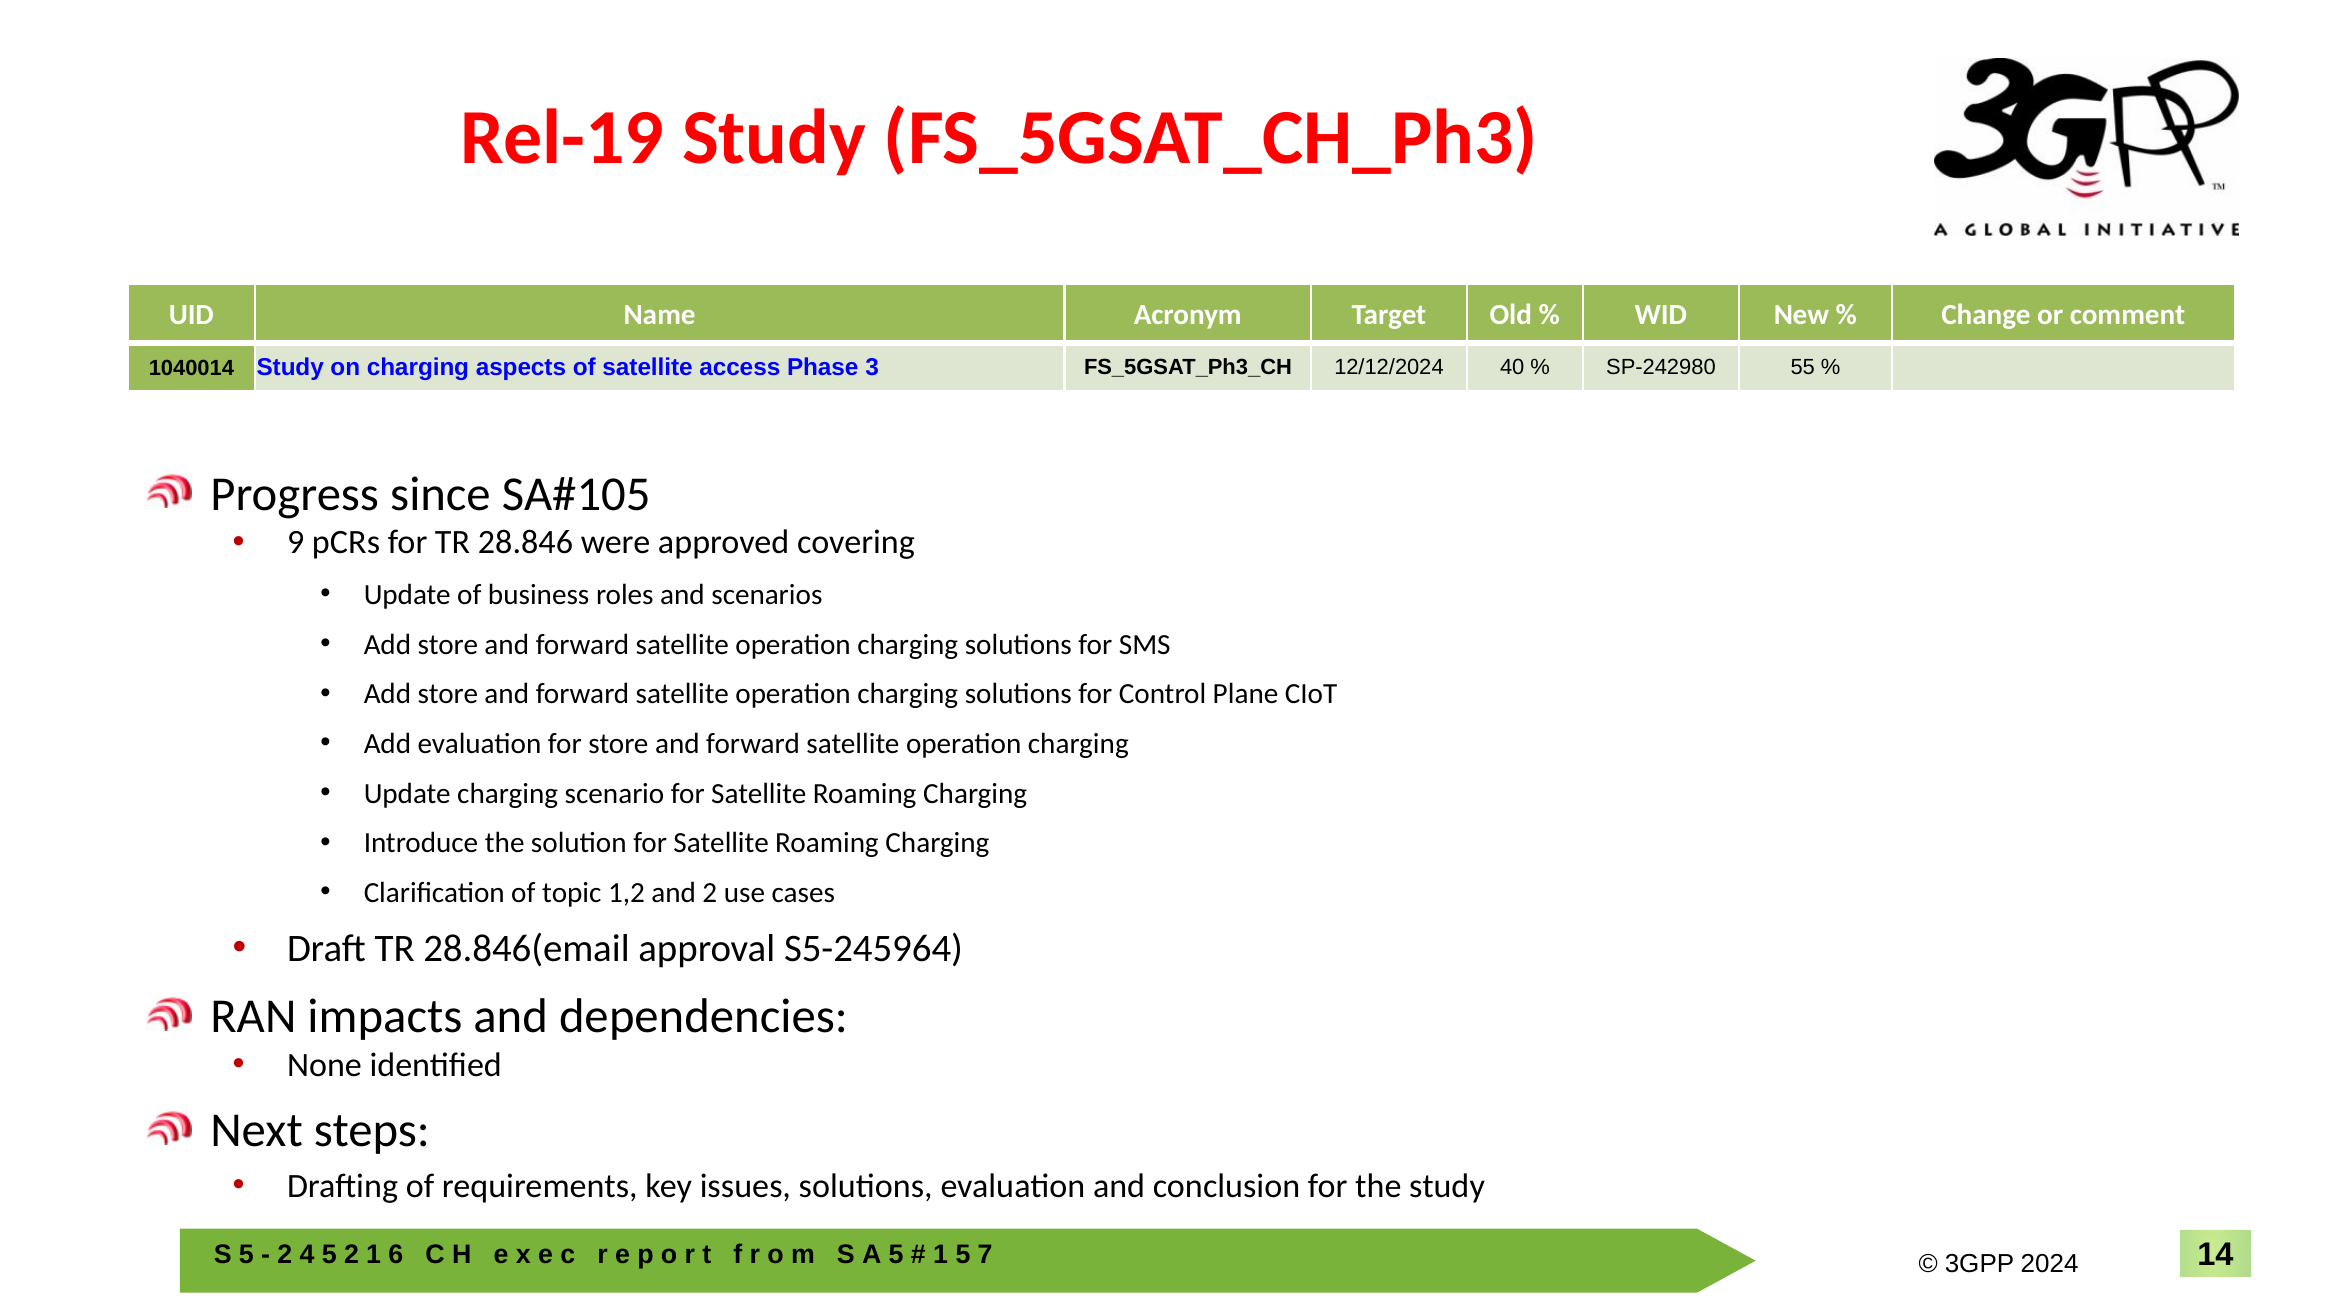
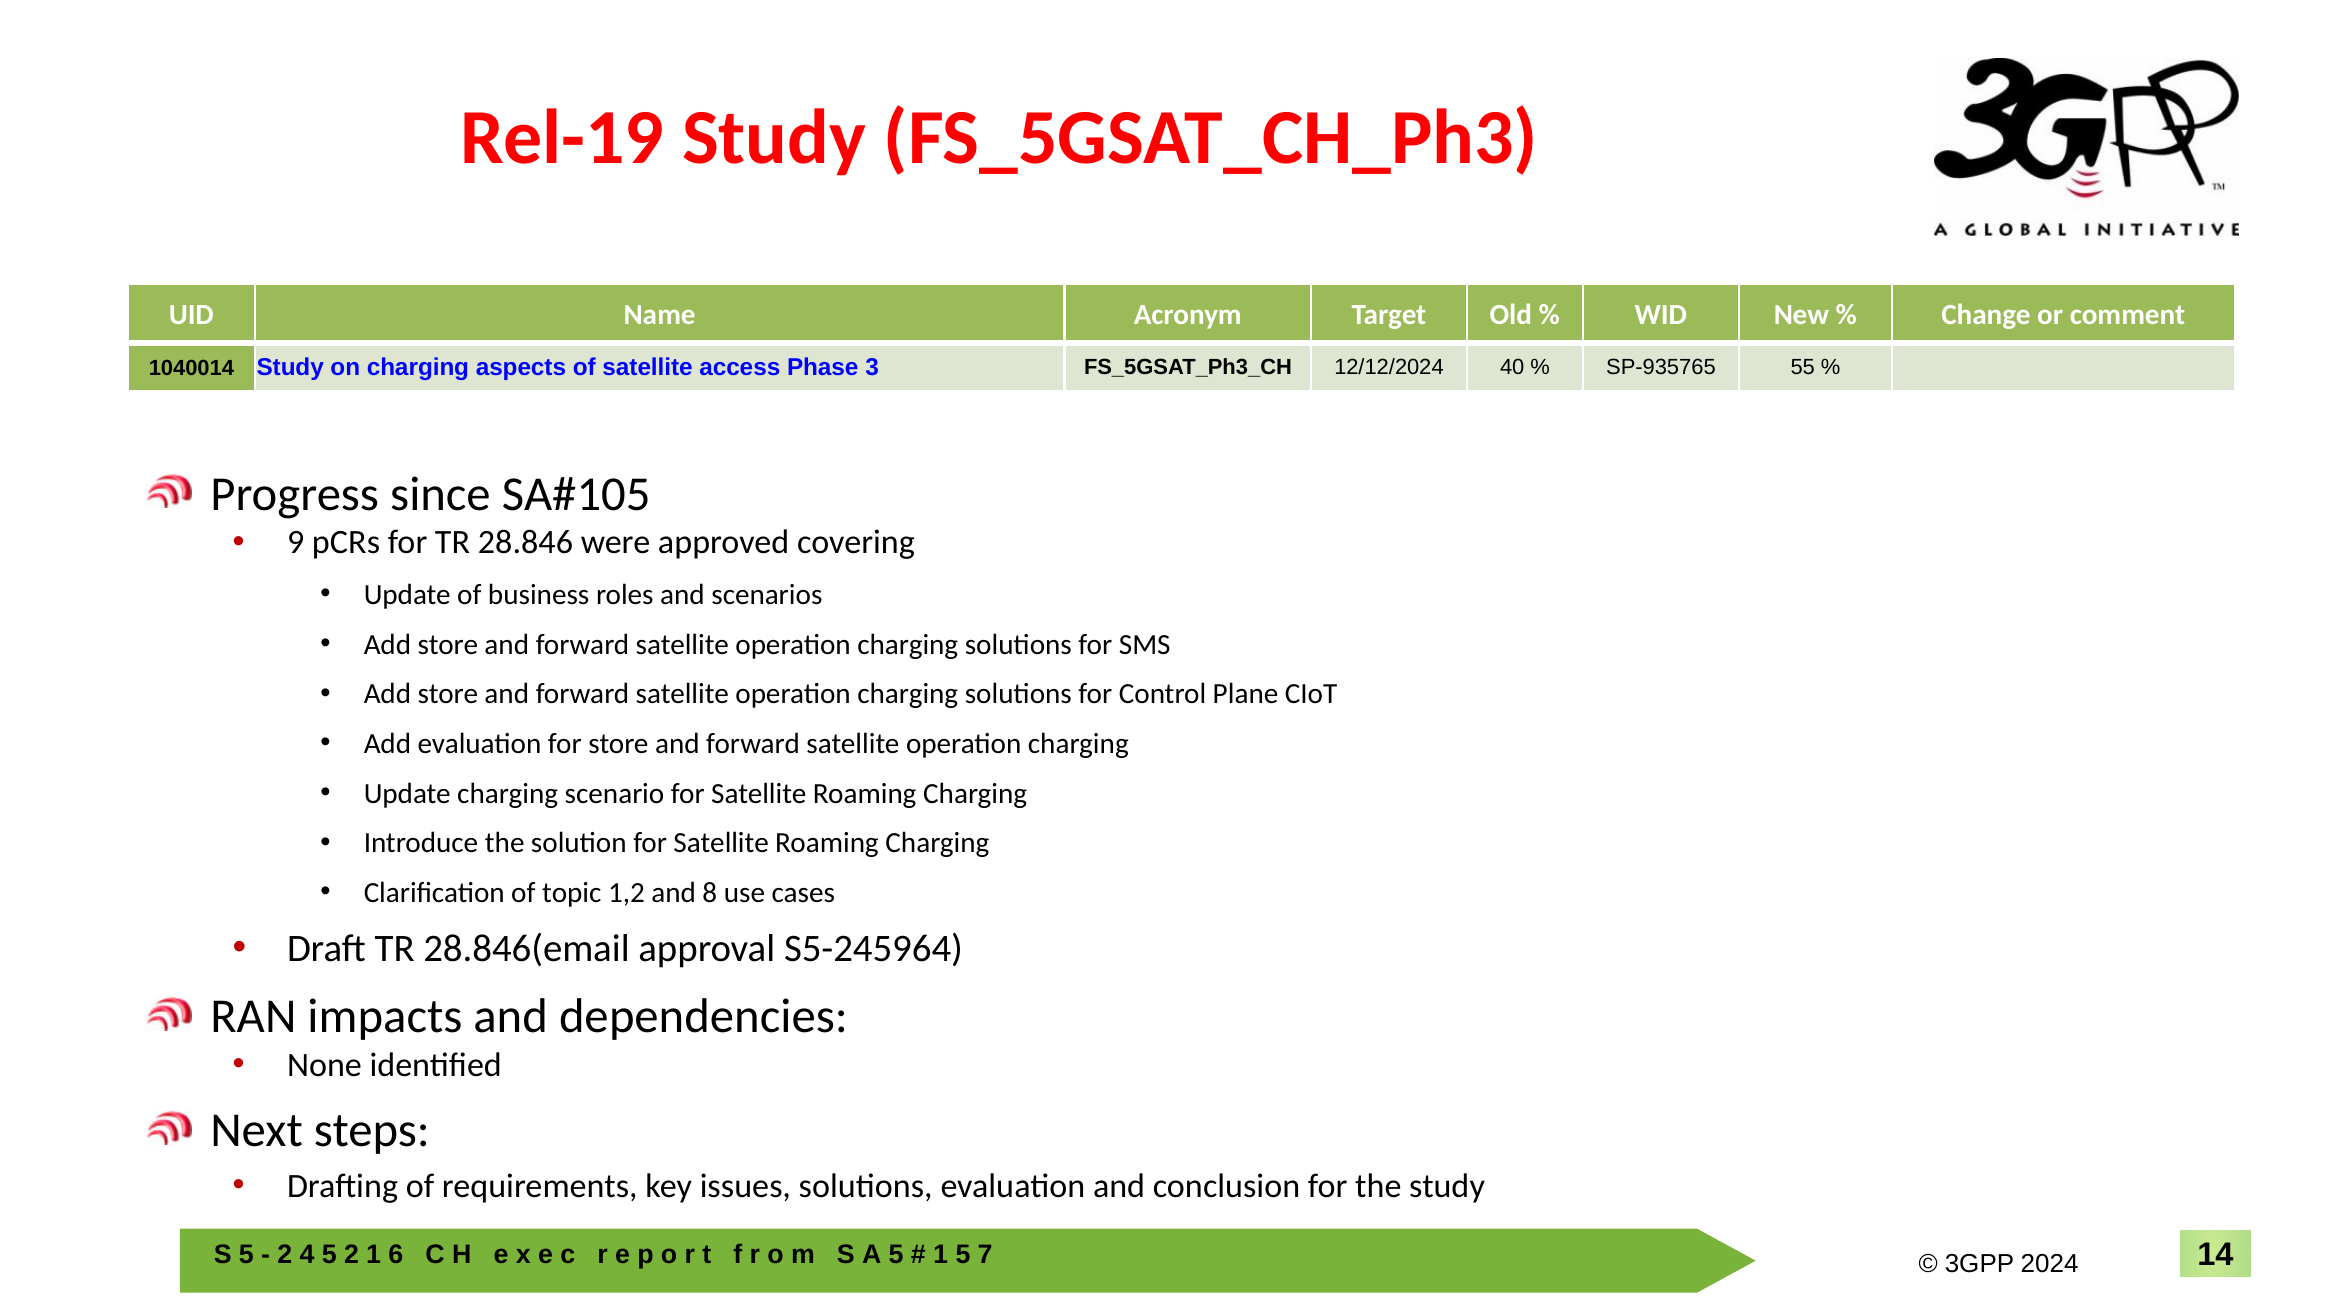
SP-242980: SP-242980 -> SP-935765 (1661, 367)
and 2: 2 -> 8 (710, 893)
